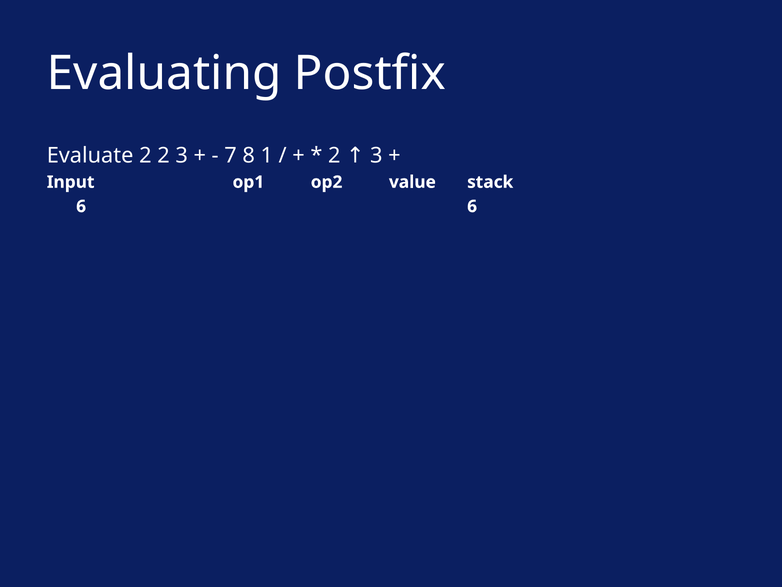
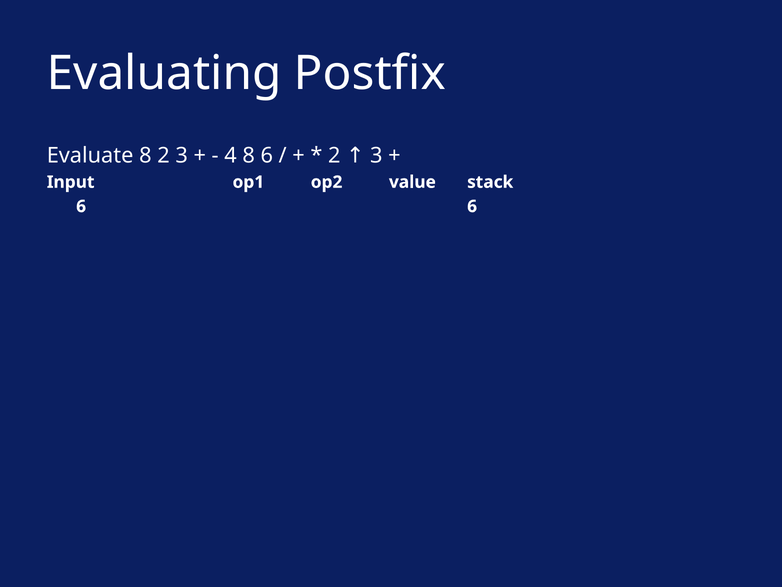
Evaluate 2: 2 -> 8 (145, 155)
7: 7 -> 4 (230, 155)
8 1: 1 -> 6 (267, 155)
